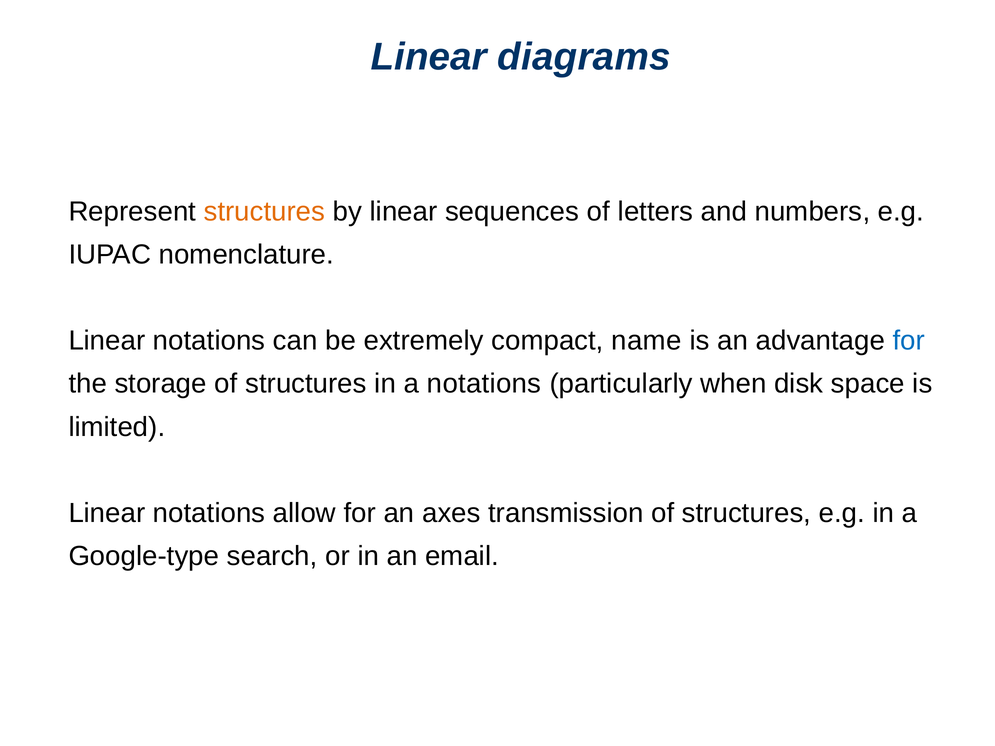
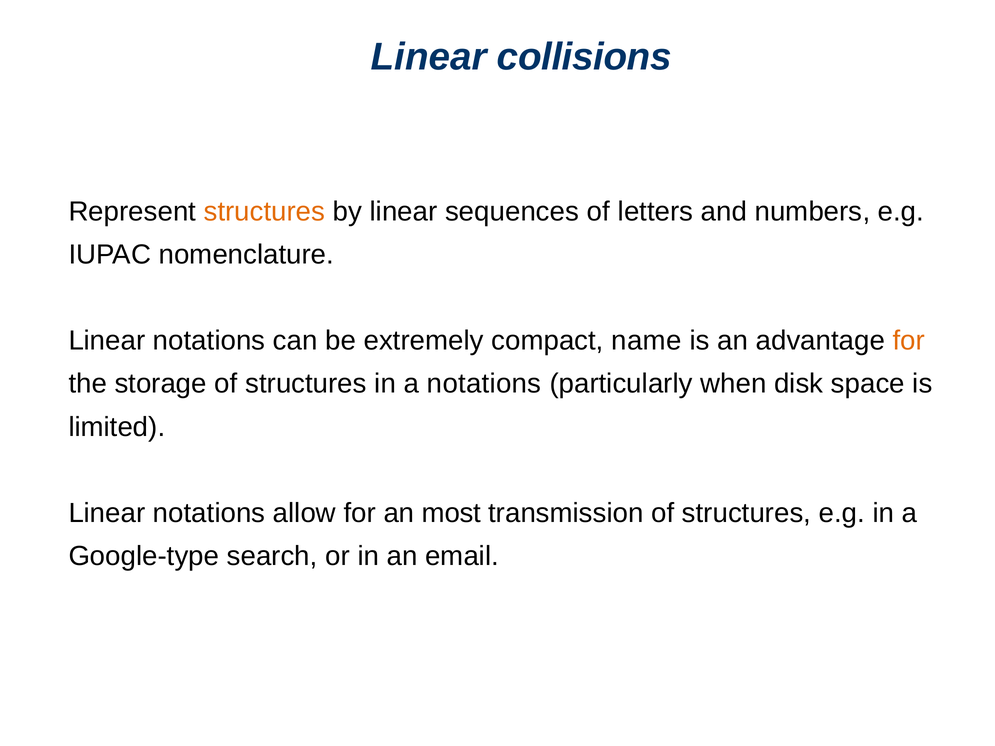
diagrams: diagrams -> collisions (584, 57)
for colour: blue -> orange (909, 341)
axes: axes -> most (451, 513)
